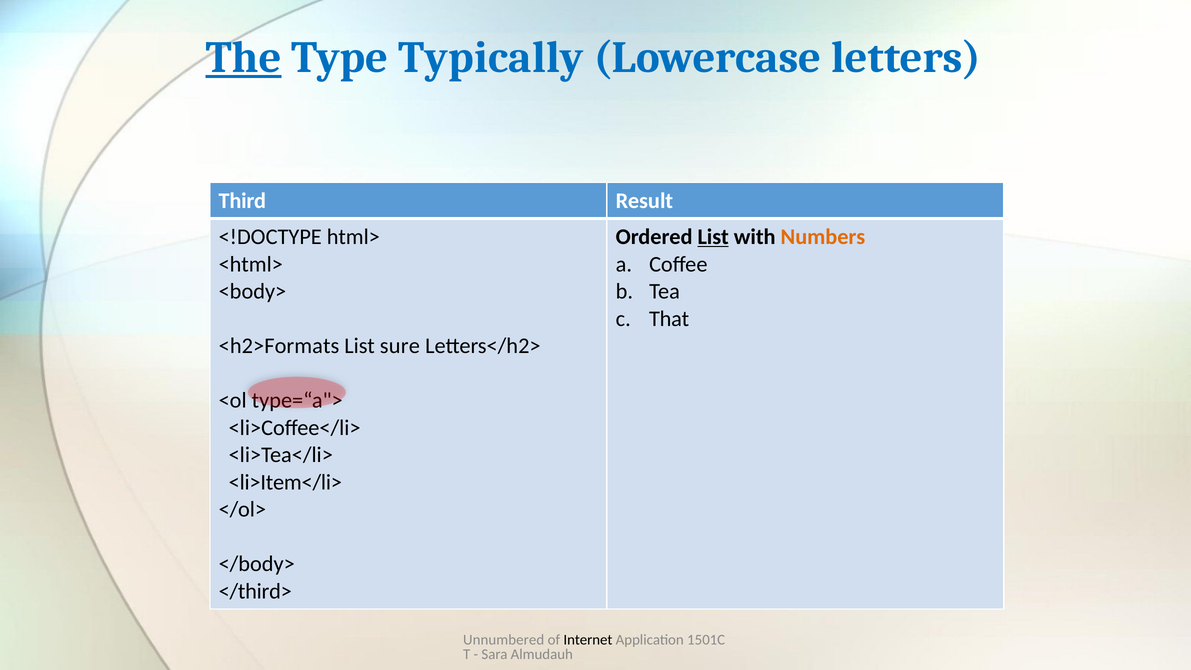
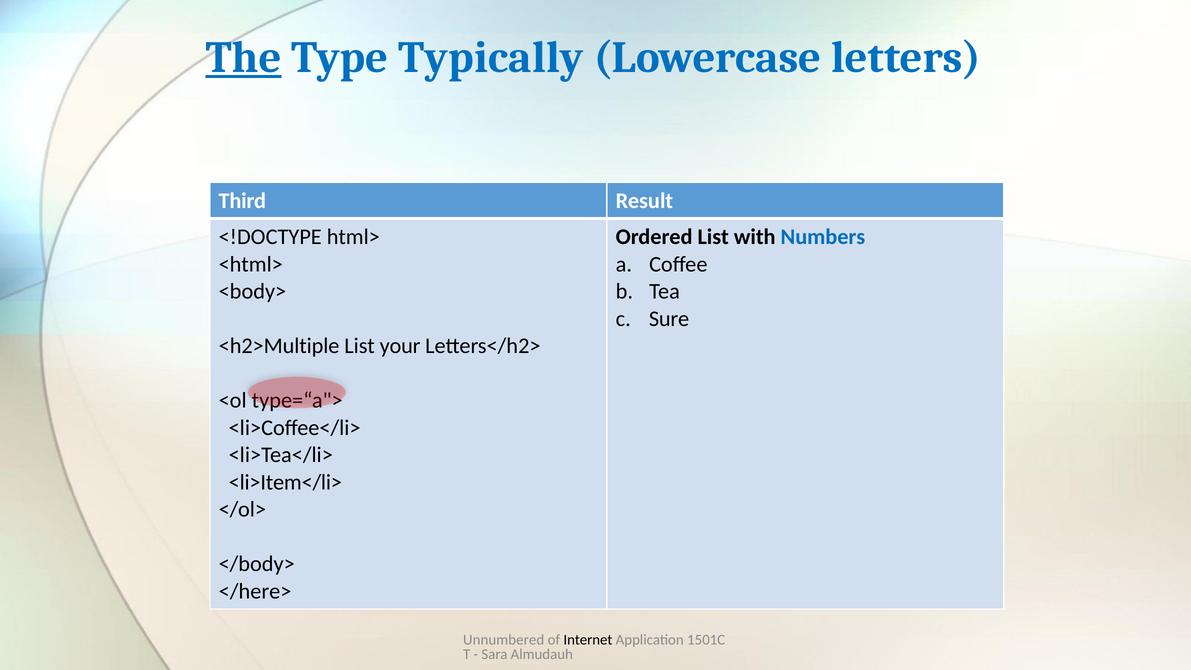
List underline: present -> none (713, 237)
Numbers colour: orange -> blue (823, 237)
That: That -> Sure (669, 319)
<h2>Formats: <h2>Formats -> <h2>Multiple (279, 346)
sure: sure -> your (400, 346)
</third>: </third> -> </here> (255, 591)
